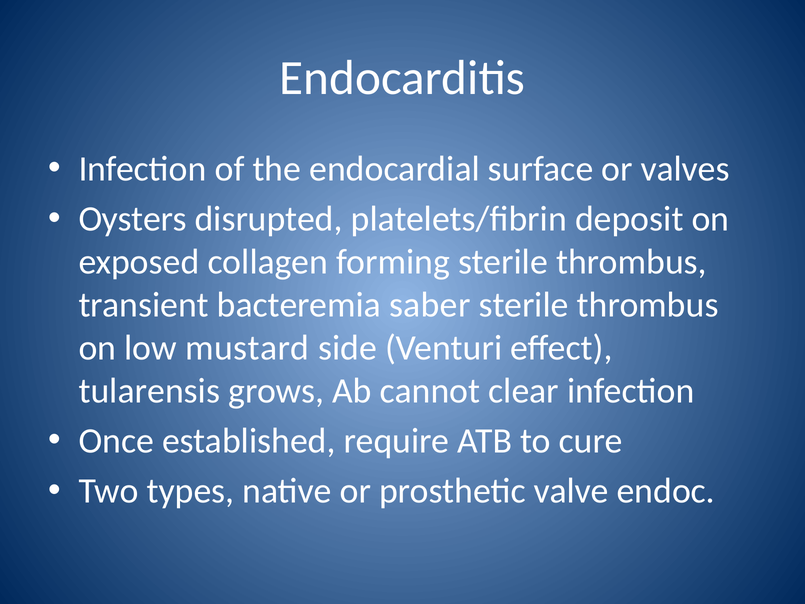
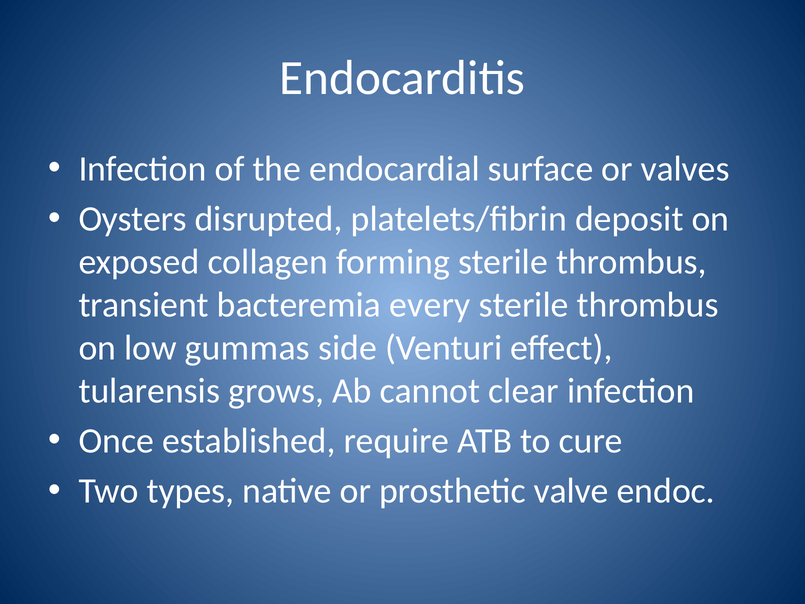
saber: saber -> every (430, 305)
mustard: mustard -> gummas (247, 348)
